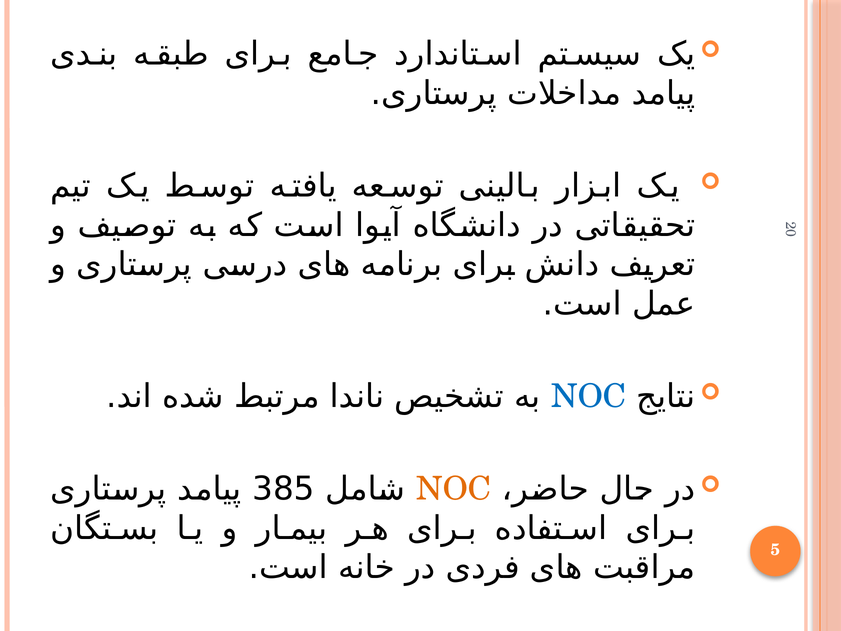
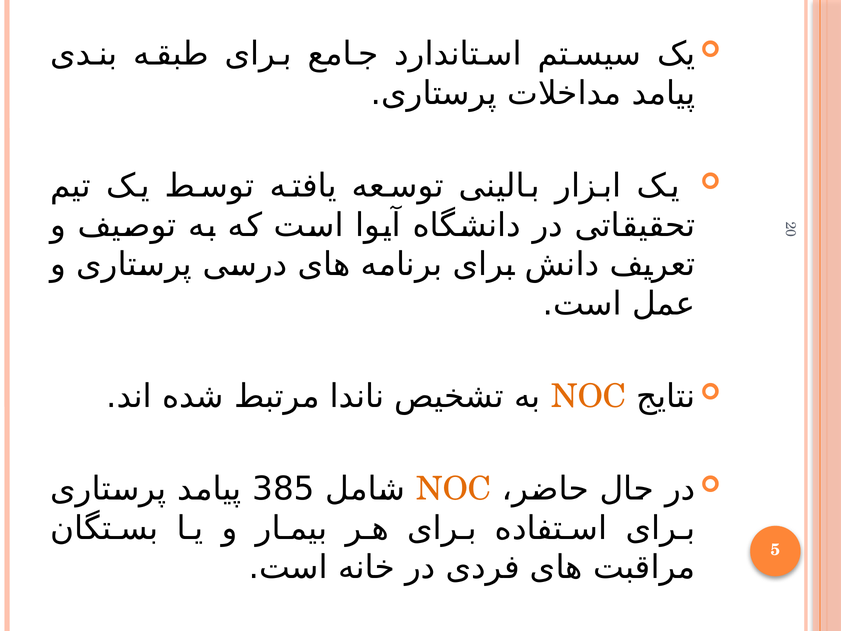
NOC colour: blue -> orange (589, 396)
